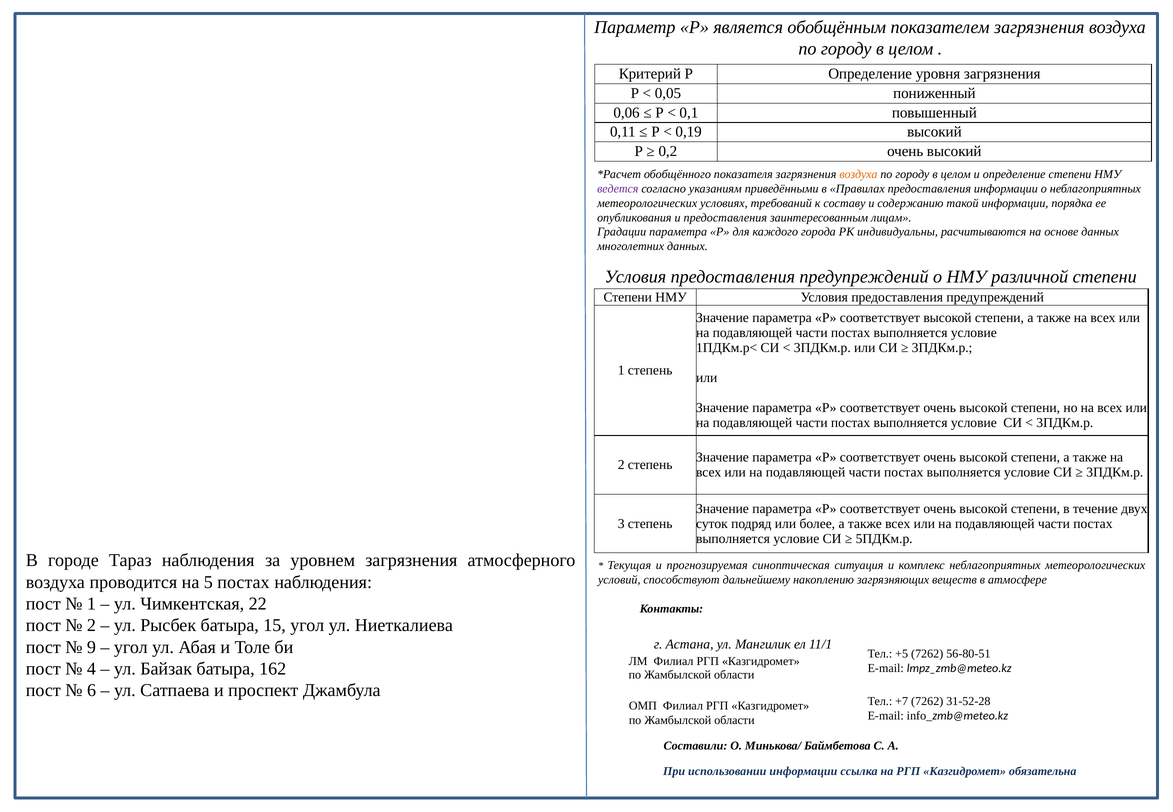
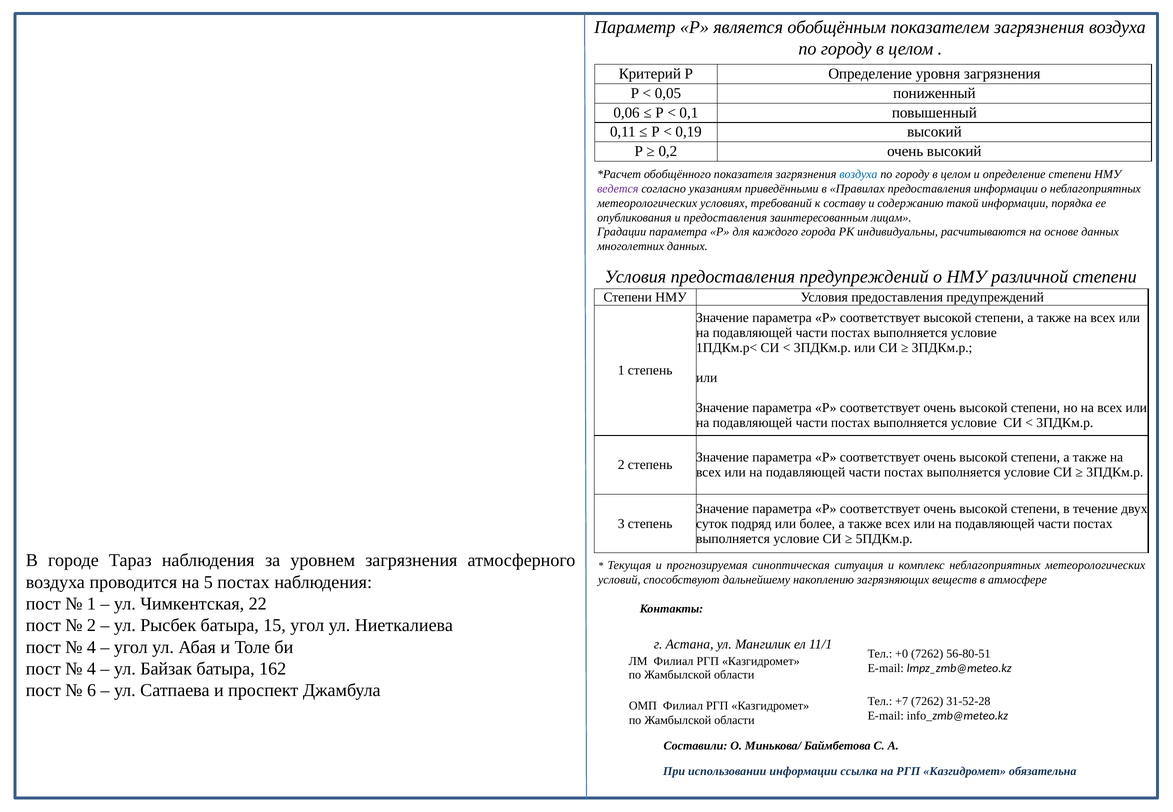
воздуха colour: orange -> blue (858, 174)
9: 9 -> 4 (91, 647)
+5: +5 -> +0 (902, 654)
